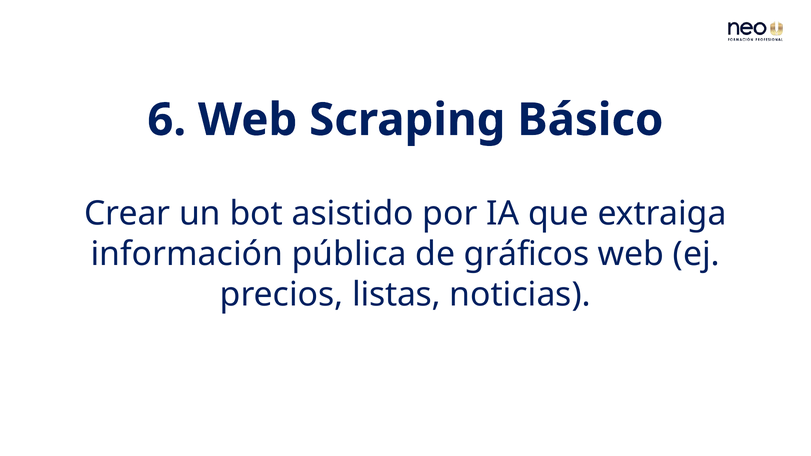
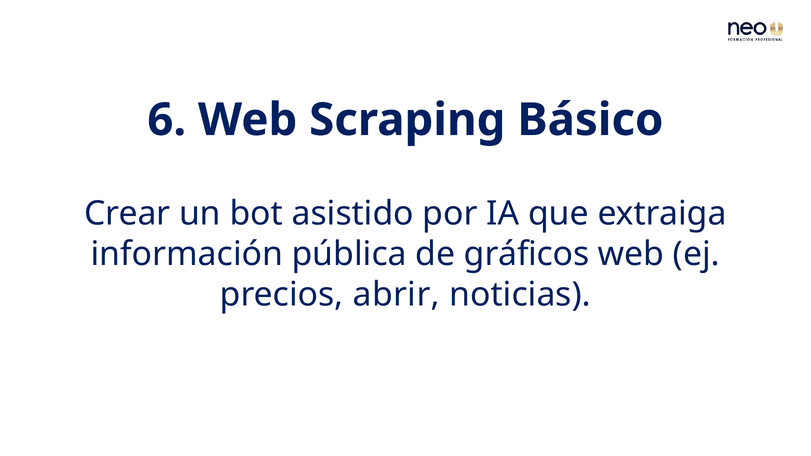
listas: listas -> abrir (396, 295)
